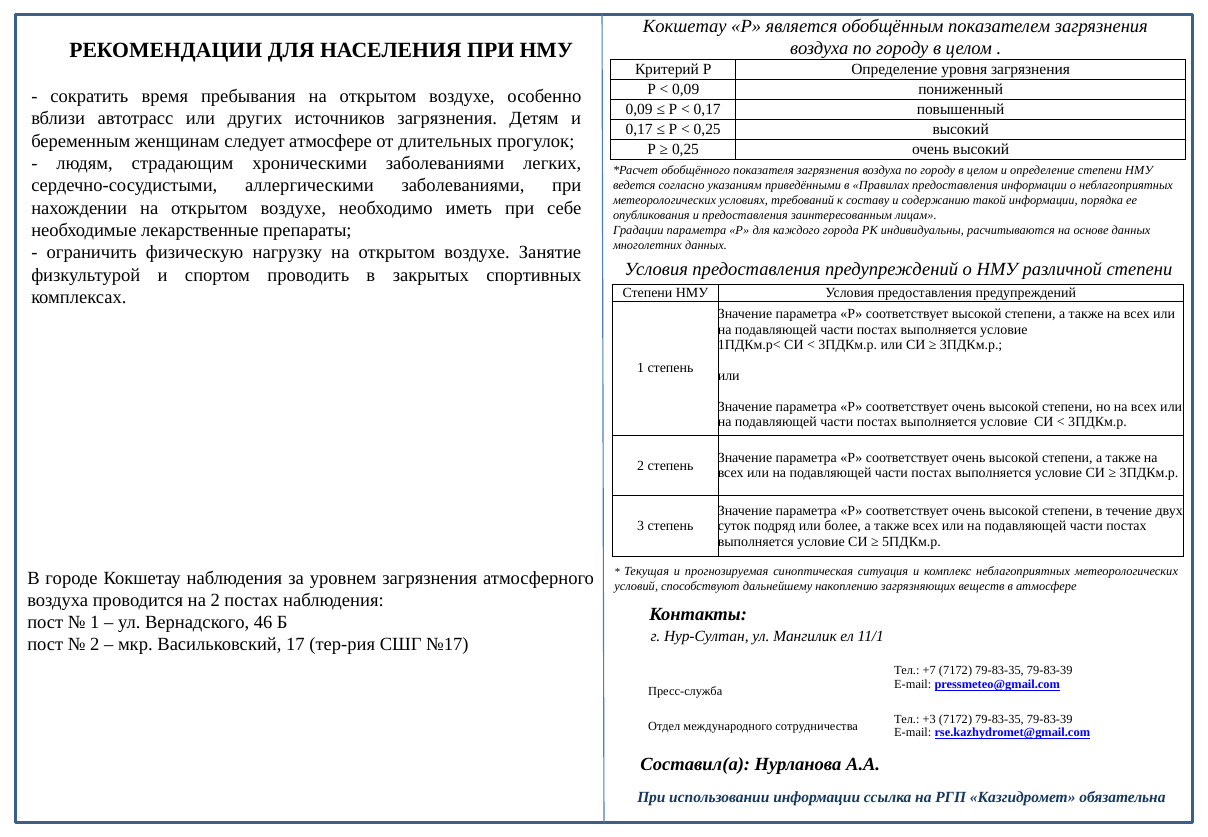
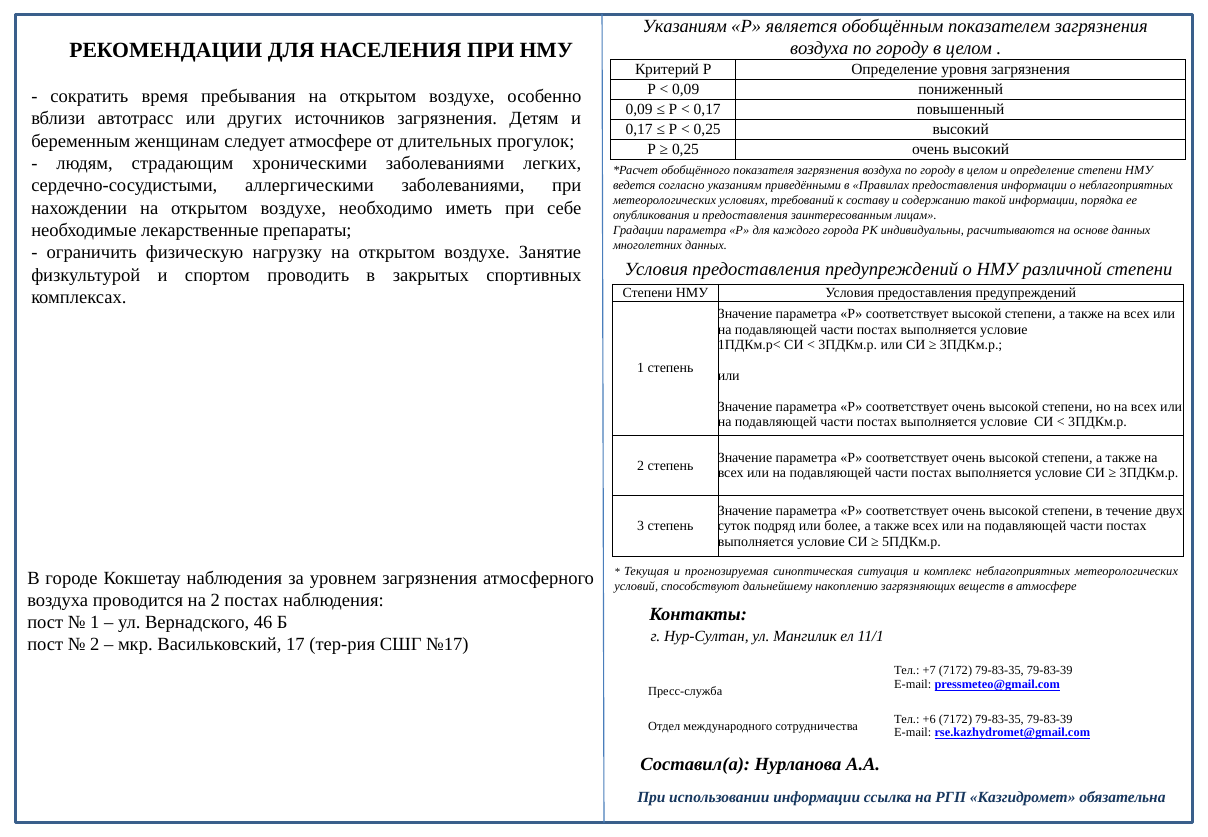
Кокшетау: Кокшетау -> Указаниям (685, 26)
+3: +3 -> +6 (929, 718)
